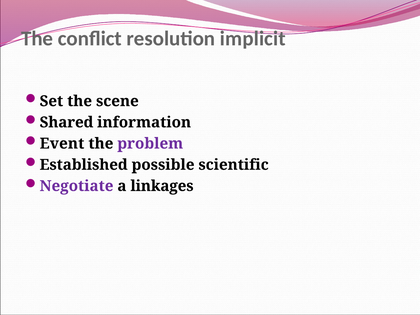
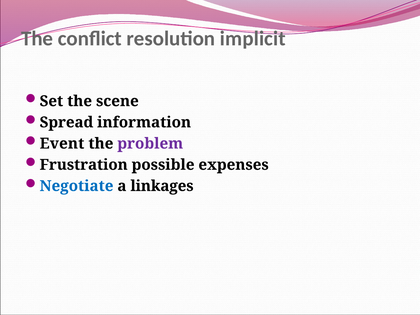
Shared: Shared -> Spread (66, 122)
Established: Established -> Frustration (84, 165)
scientific: scientific -> expenses (234, 165)
Negotiate colour: purple -> blue (77, 186)
